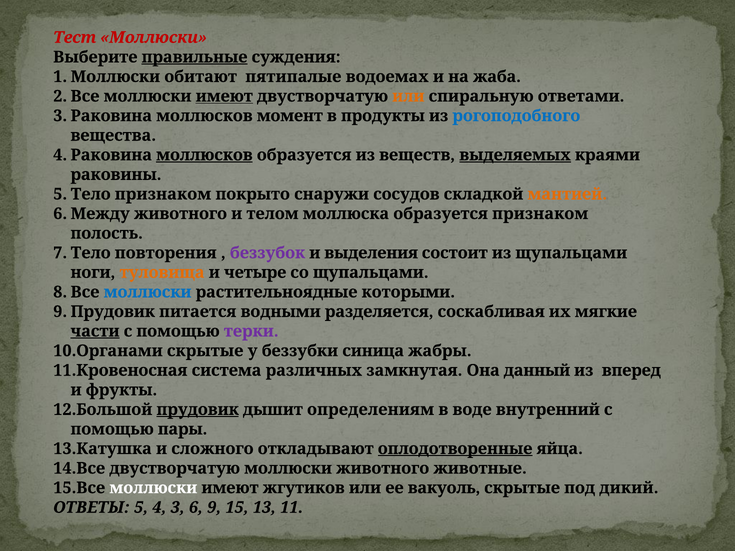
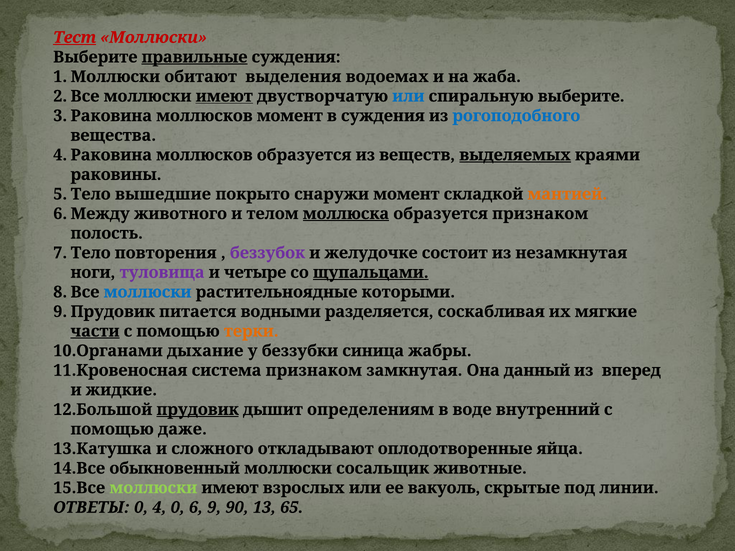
Тест underline: none -> present (75, 37)
пятипалые: пятипалые -> выделения (293, 77)
или colour: orange -> blue (408, 96)
спиральную ответами: ответами -> выберите (581, 96)
в продукты: продукты -> суждения (383, 116)
моллюсков underline: present -> none (204, 155)
признаком: признаком -> вышедшие (163, 194)
снаружи сосудов: сосудов -> момент (406, 194)
моллюска underline: none -> present (346, 214)
выделения: выделения -> желудочке (371, 253)
из щупальцами: щупальцами -> незамкнутая (571, 253)
туловища colour: orange -> purple (162, 273)
щупальцами underline: none -> present (371, 273)
терки colour: purple -> orange (251, 331)
скрытые: скрытые -> дыхание (205, 351)
система различных: различных -> признаком (314, 371)
фрукты: фрукты -> жидкие (121, 390)
пары: пары -> даже (182, 429)
оплодотворенные underline: present -> none (455, 449)
двустворчатую: двустворчатую -> обыкновенный (175, 468)
моллюски животного: животного -> сосальщик (383, 468)
моллюски colour: white -> light green (153, 488)
жгутиков: жгутиков -> взрослых (304, 488)
дикий: дикий -> линии (629, 488)
ОТВЕТЫ 5: 5 -> 0 (141, 508)
4 3: 3 -> 0 (178, 508)
15: 15 -> 90 (237, 508)
11: 11 -> 65 (292, 508)
